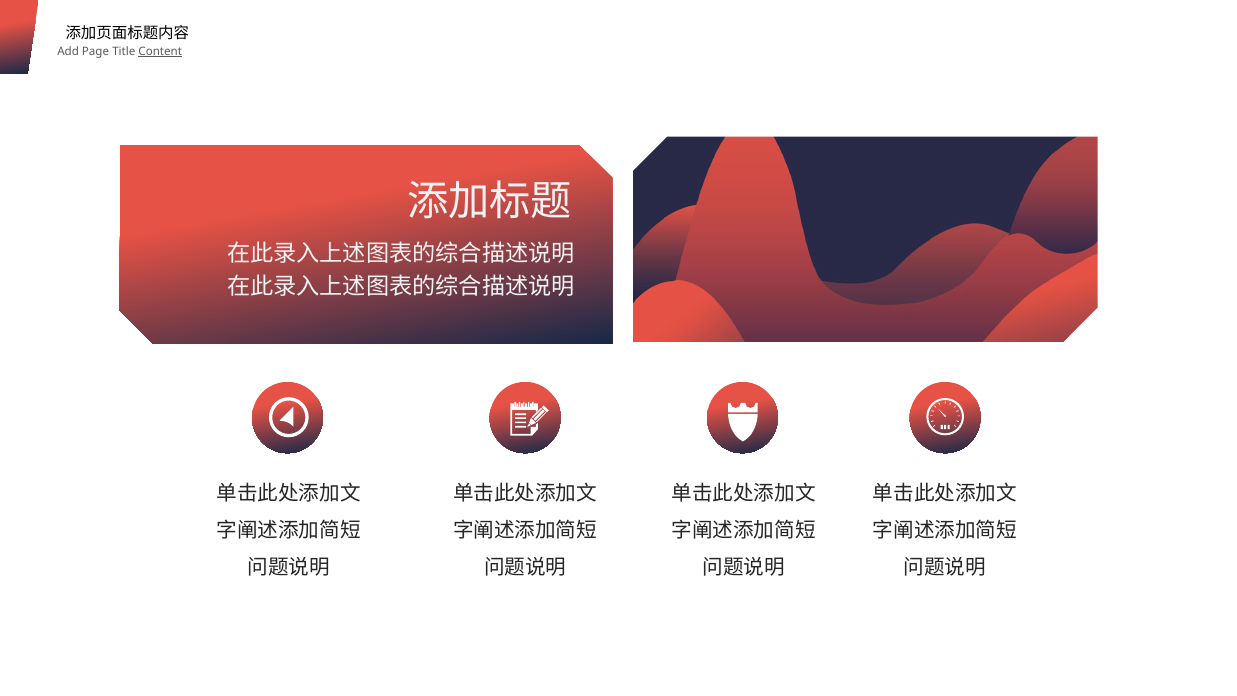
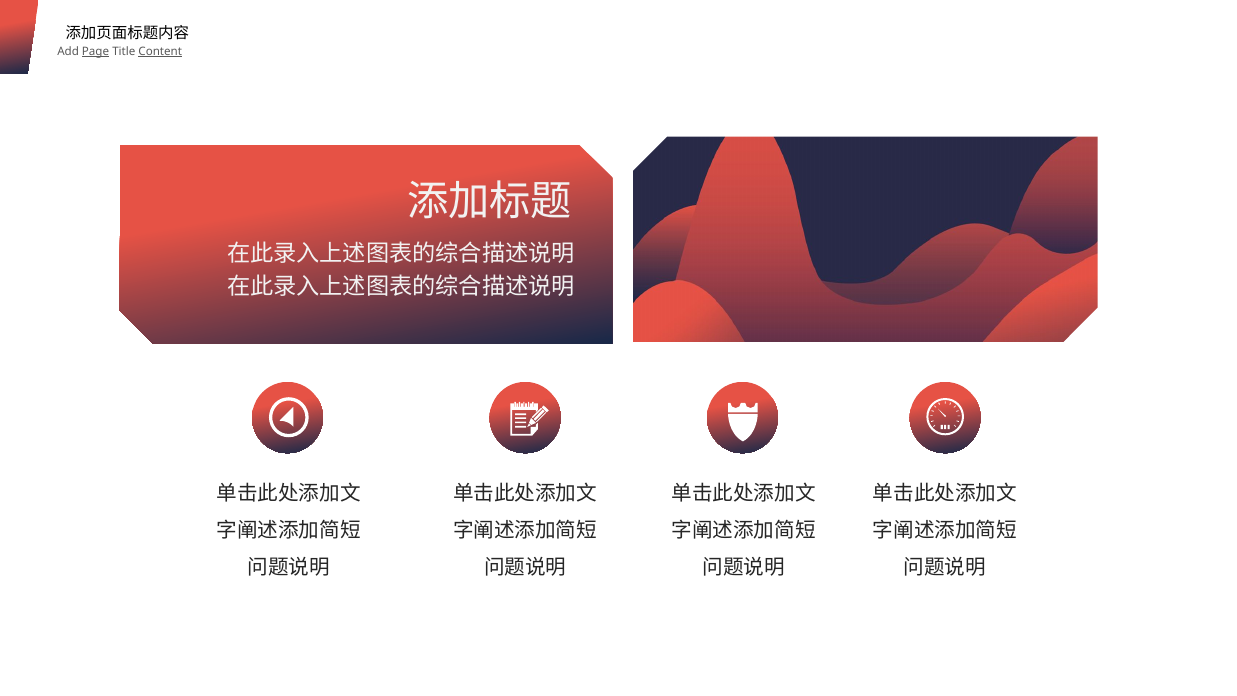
Page underline: none -> present (96, 52)
